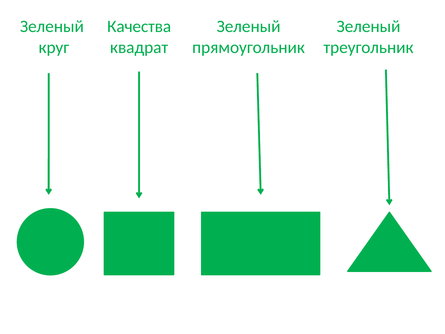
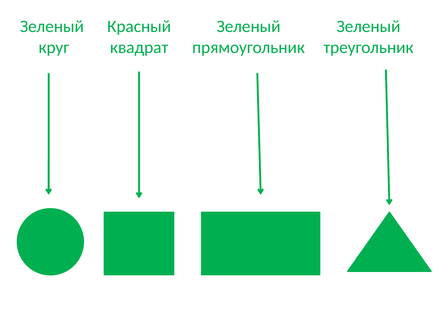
Качества: Качества -> Красный (139, 27)
